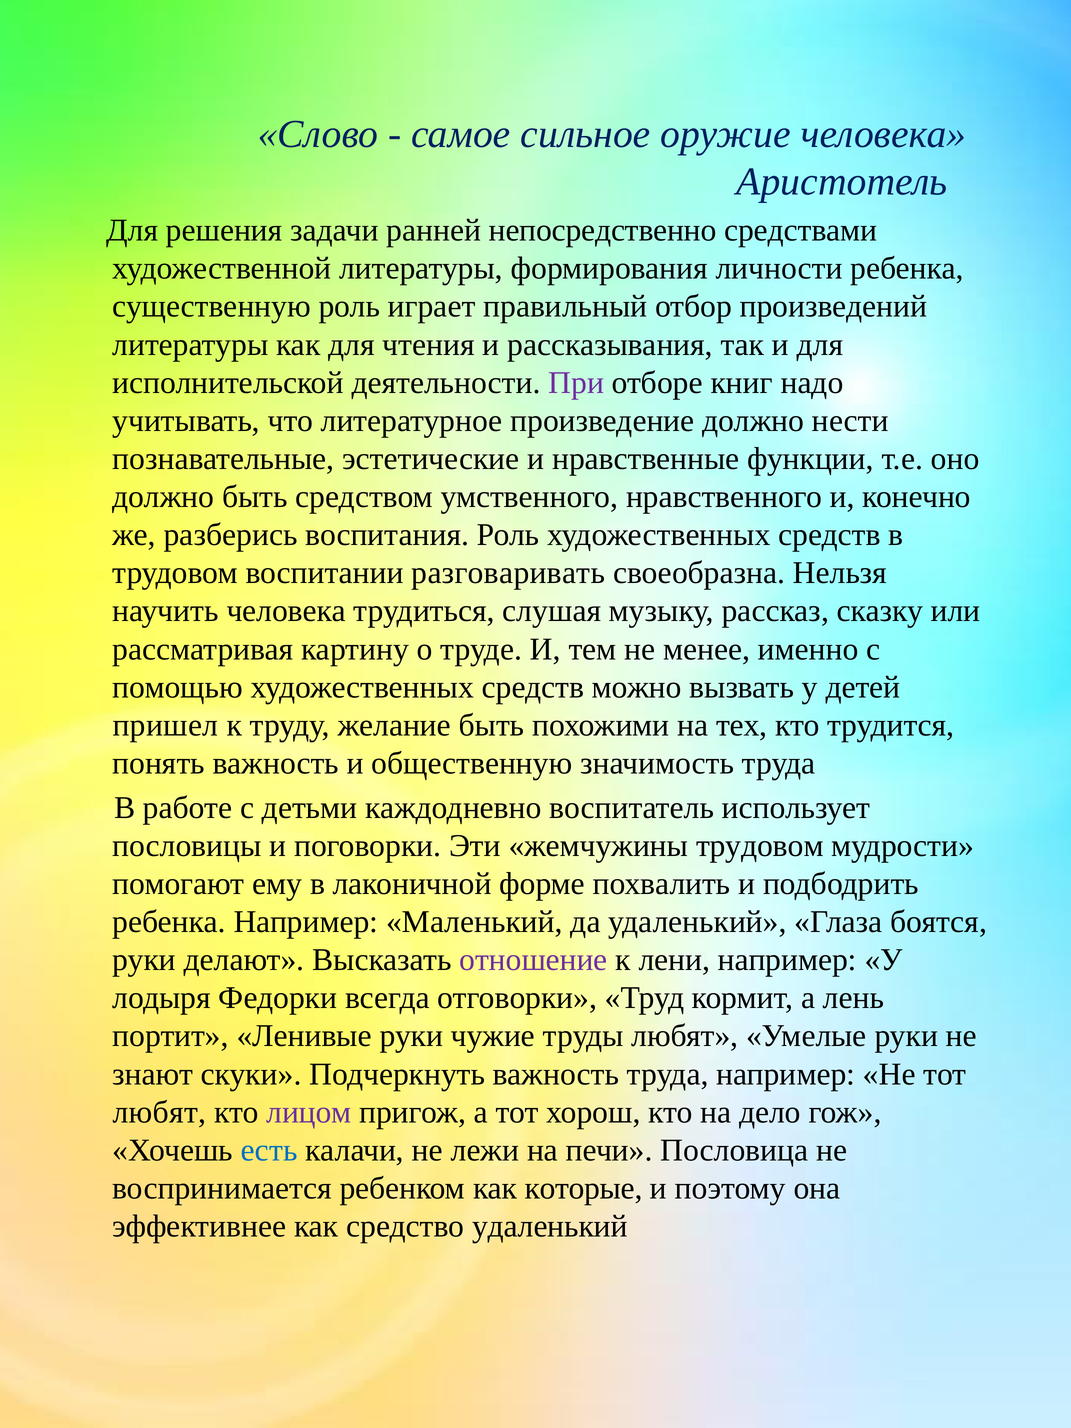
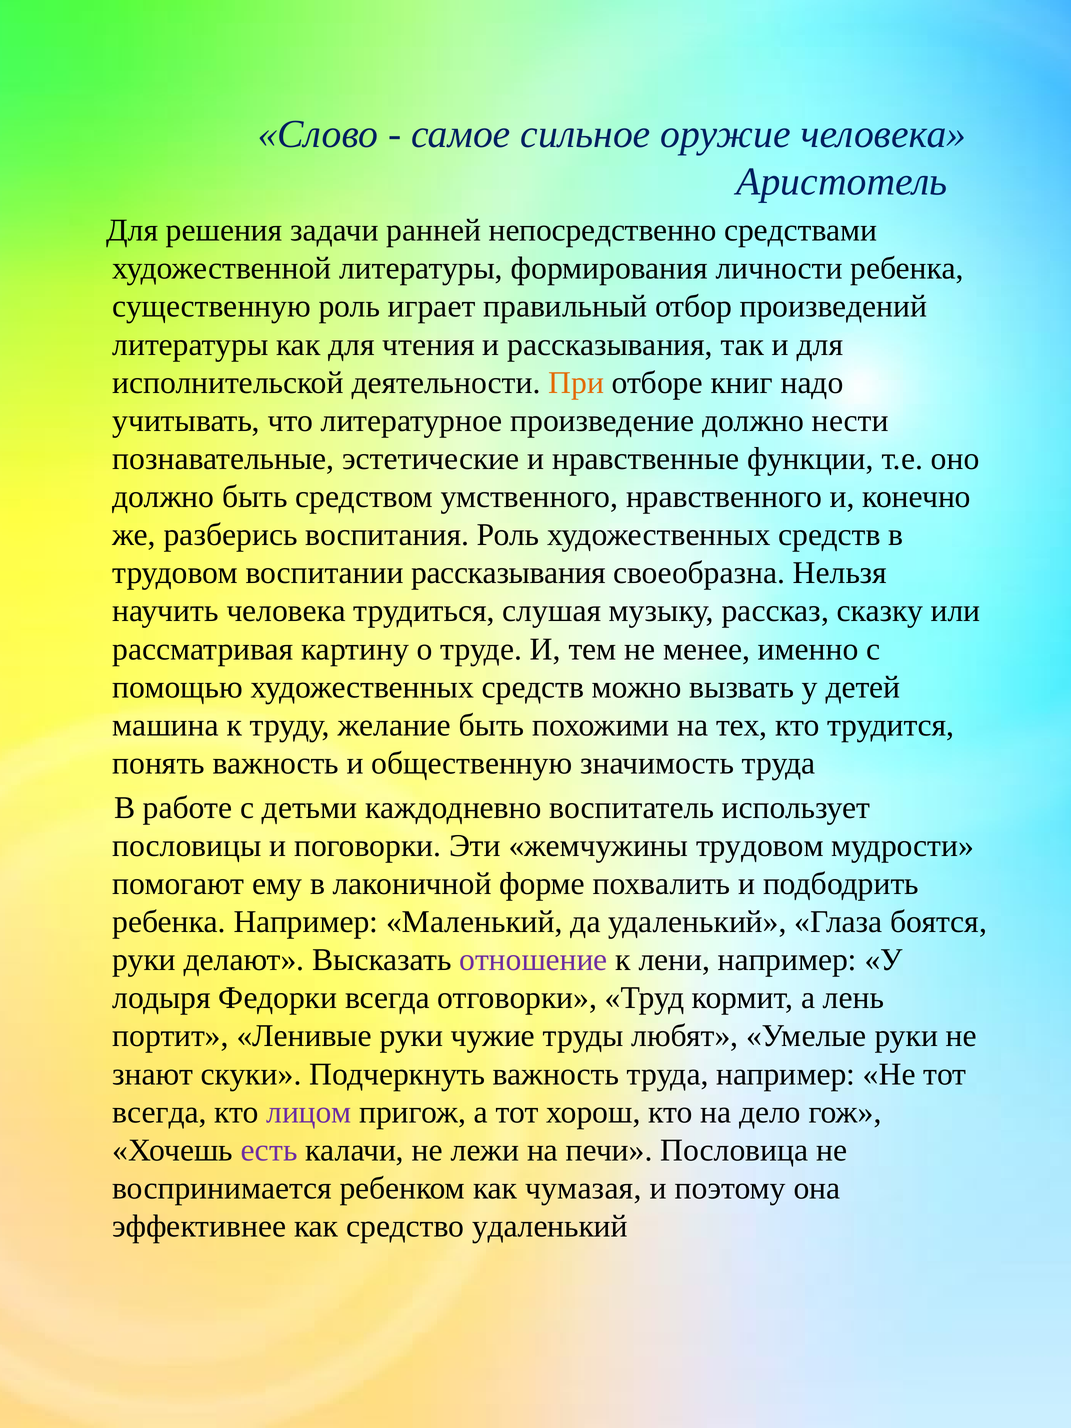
При colour: purple -> orange (576, 383)
воспитании разговаривать: разговаривать -> рассказывания (508, 573)
пришел: пришел -> машина (166, 725)
любят: любят -> всегда (160, 1112)
есть colour: blue -> purple (269, 1150)
которые: которые -> чумазая (583, 1188)
